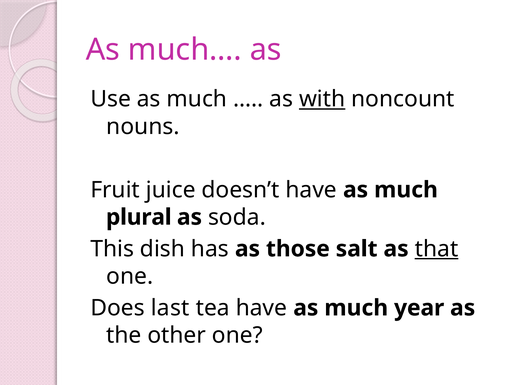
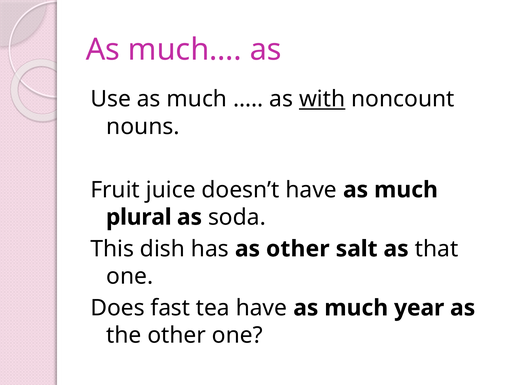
as those: those -> other (298, 249)
that underline: present -> none (437, 249)
last: last -> fast (170, 308)
